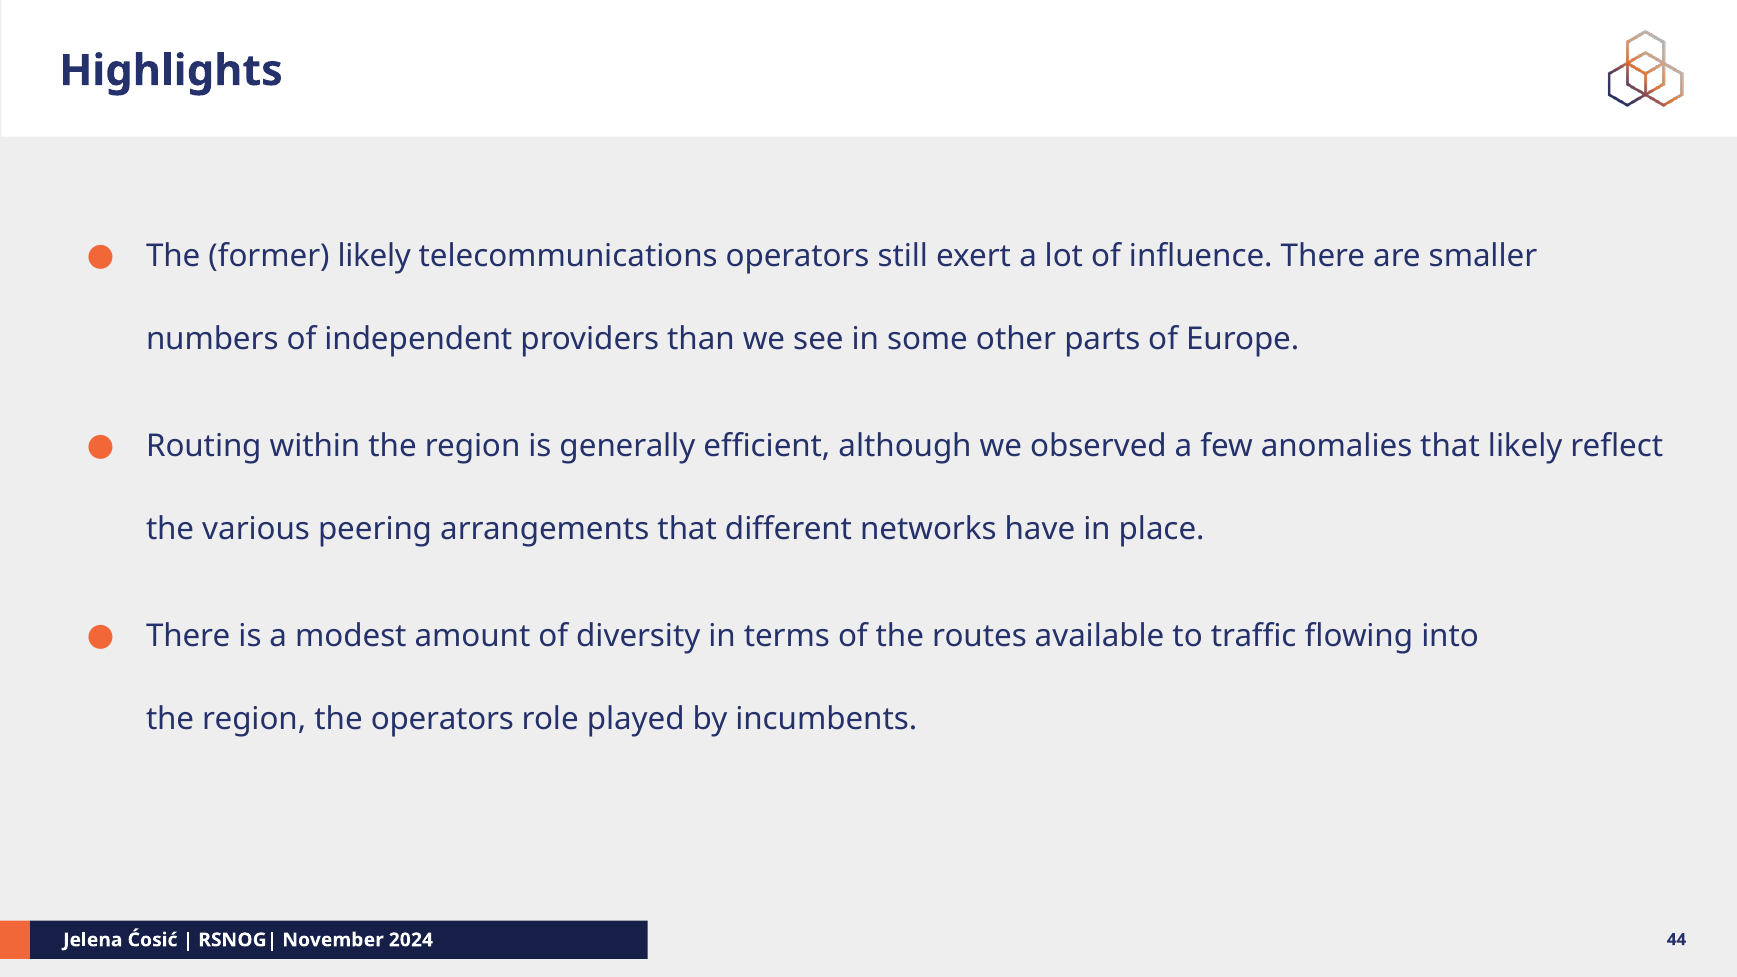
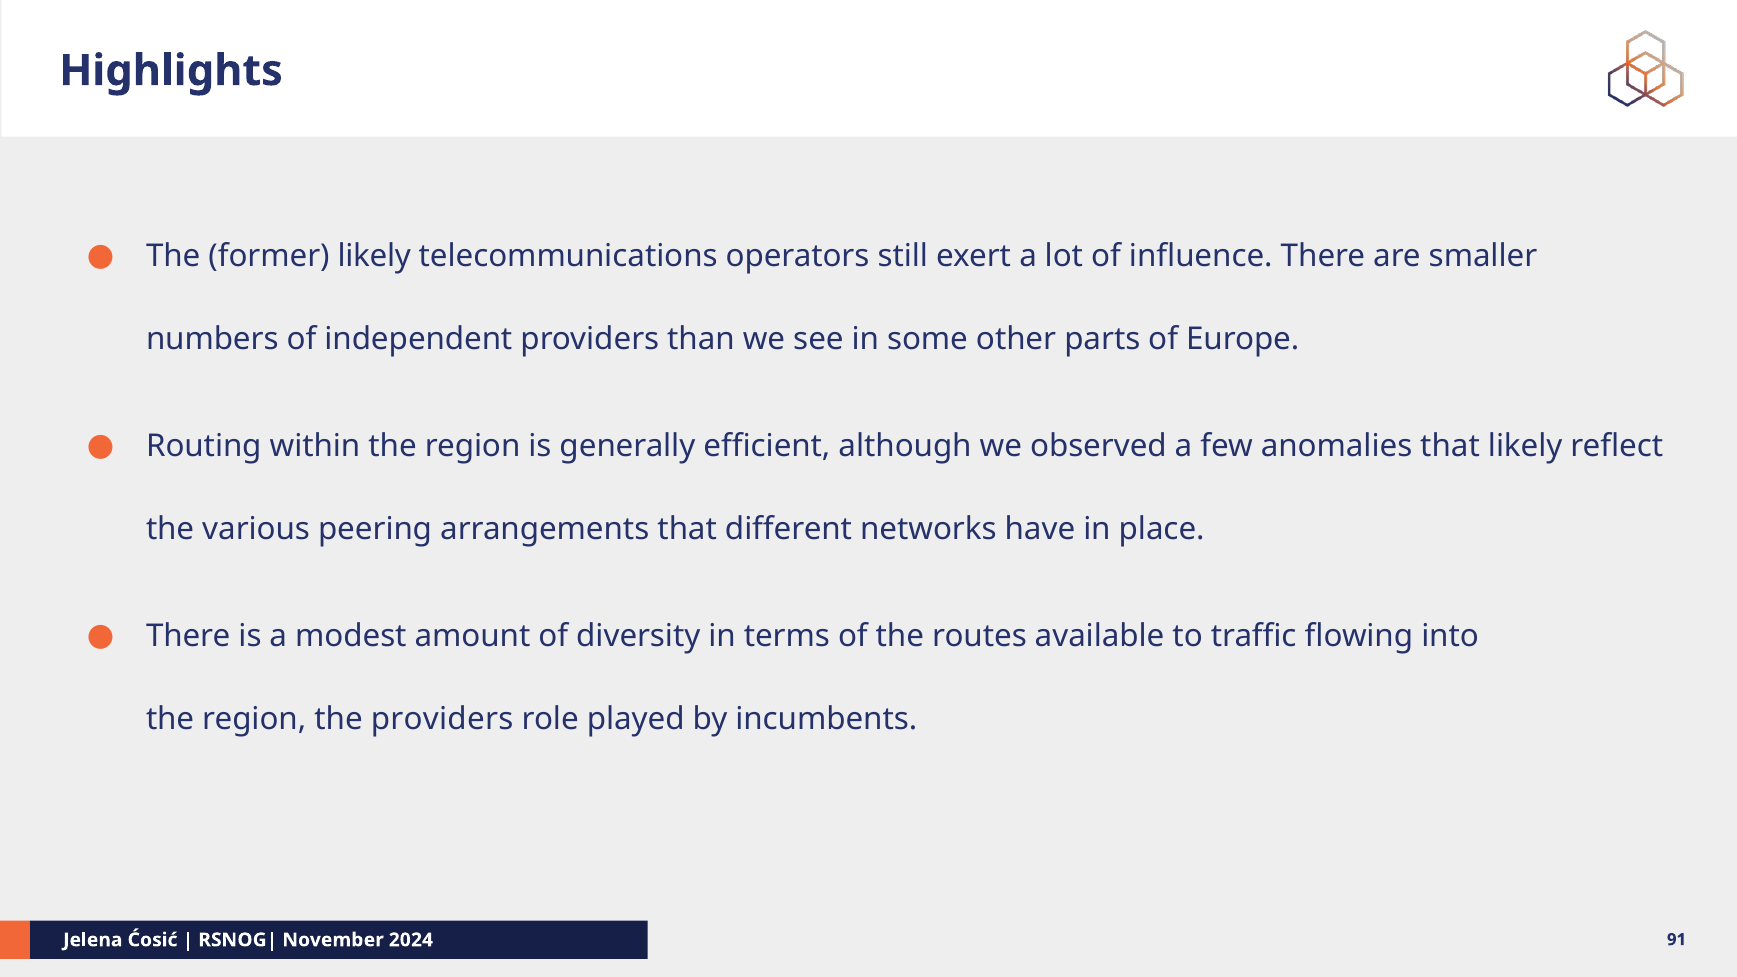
the operators: operators -> providers (442, 719)
44: 44 -> 91 (1677, 940)
